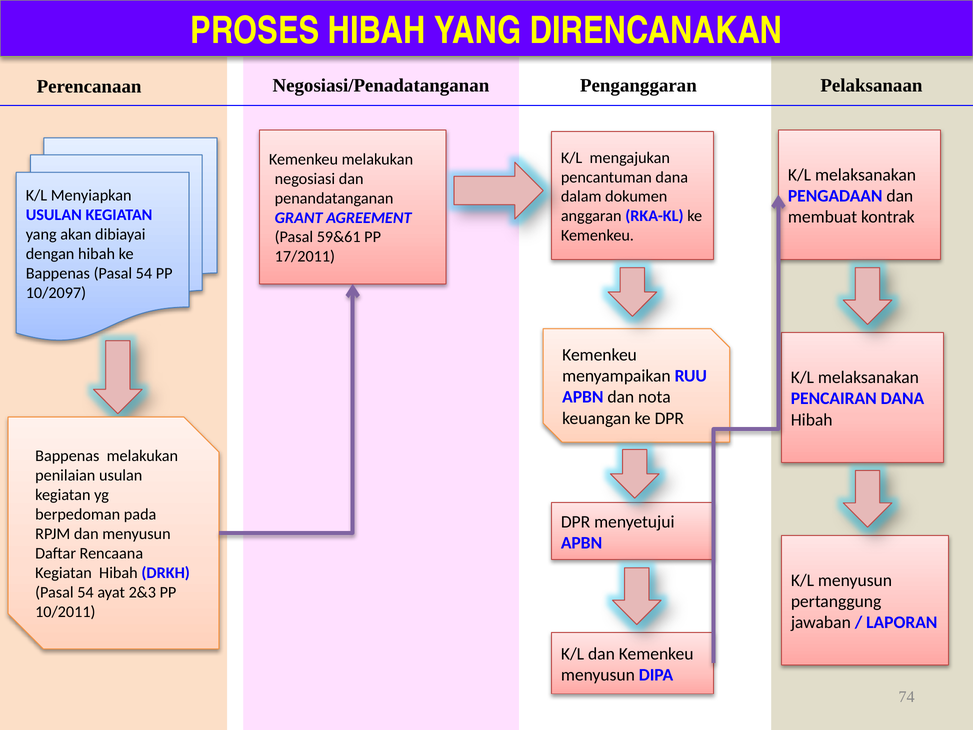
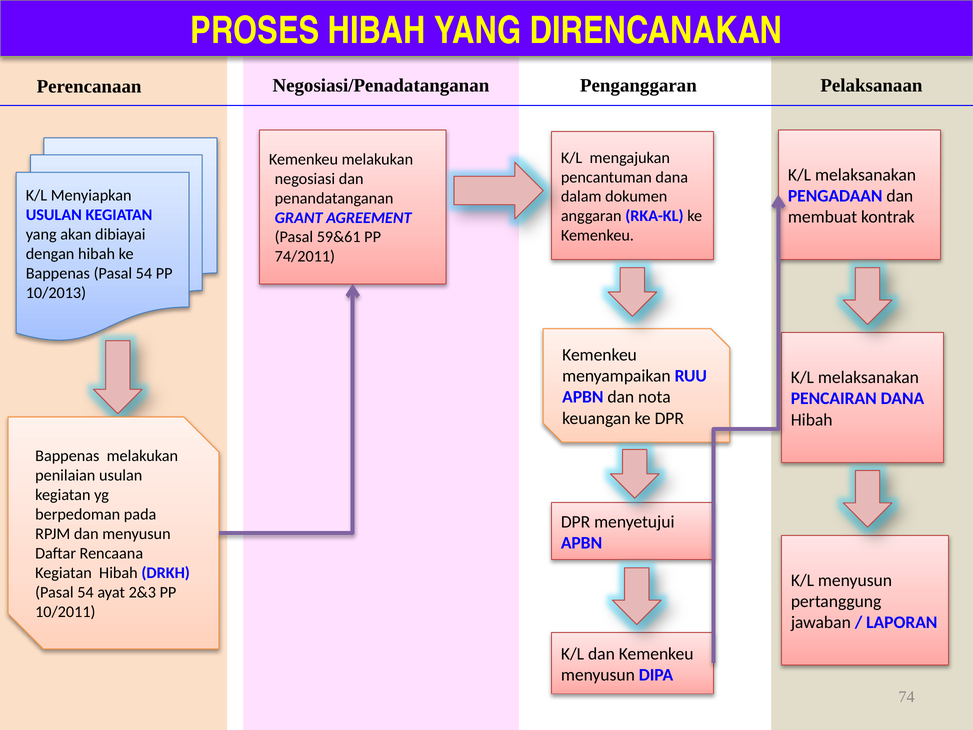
17/2011: 17/2011 -> 74/2011 (305, 257)
10/2097: 10/2097 -> 10/2013 (56, 293)
